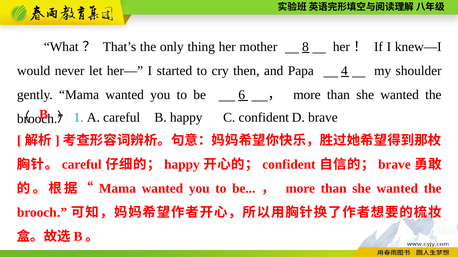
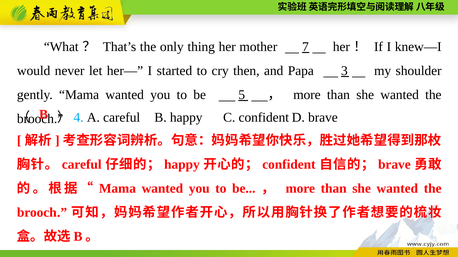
8: 8 -> 7 (305, 47)
4: 4 -> 3 (344, 71)
6: 6 -> 5 (242, 95)
1: 1 -> 4 (79, 118)
